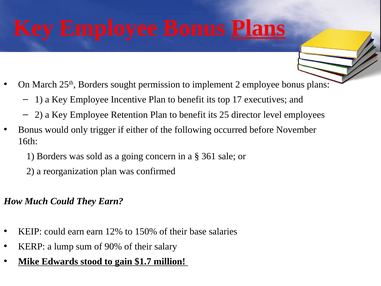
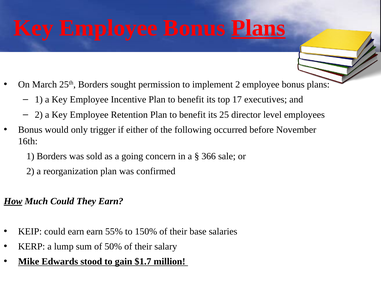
361: 361 -> 366 (209, 156)
How underline: none -> present (13, 201)
12%: 12% -> 55% (114, 231)
90%: 90% -> 50% (113, 246)
